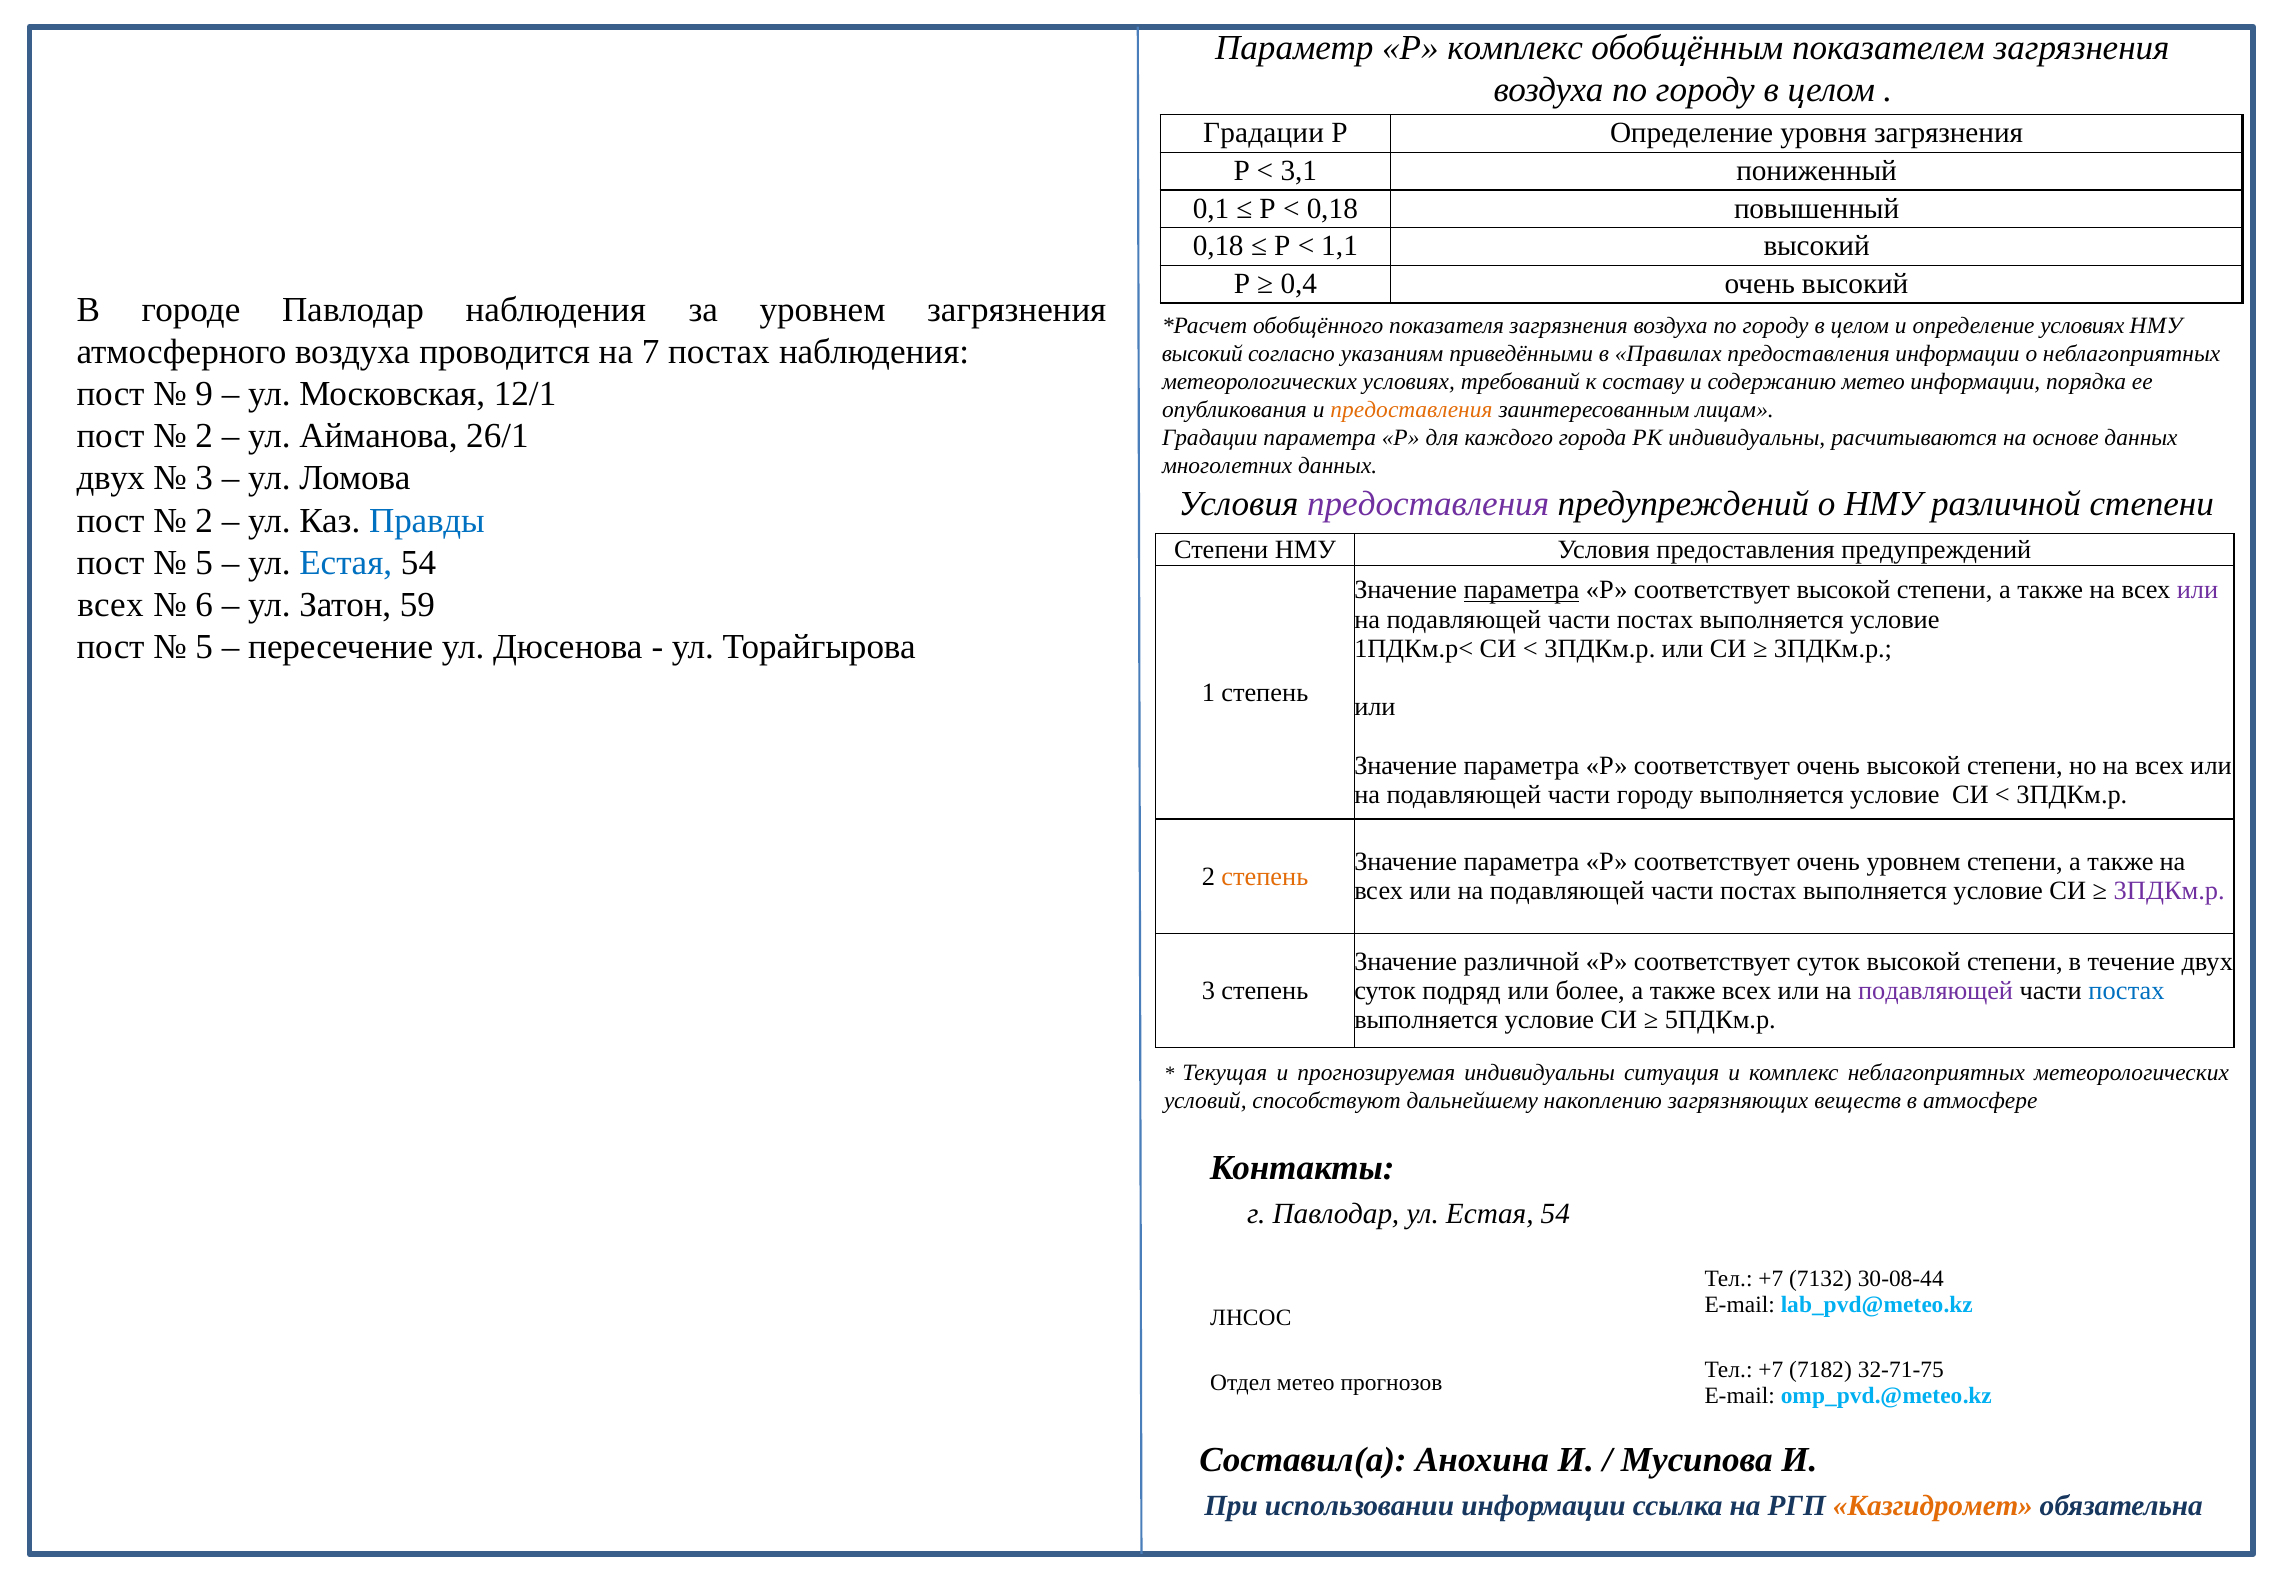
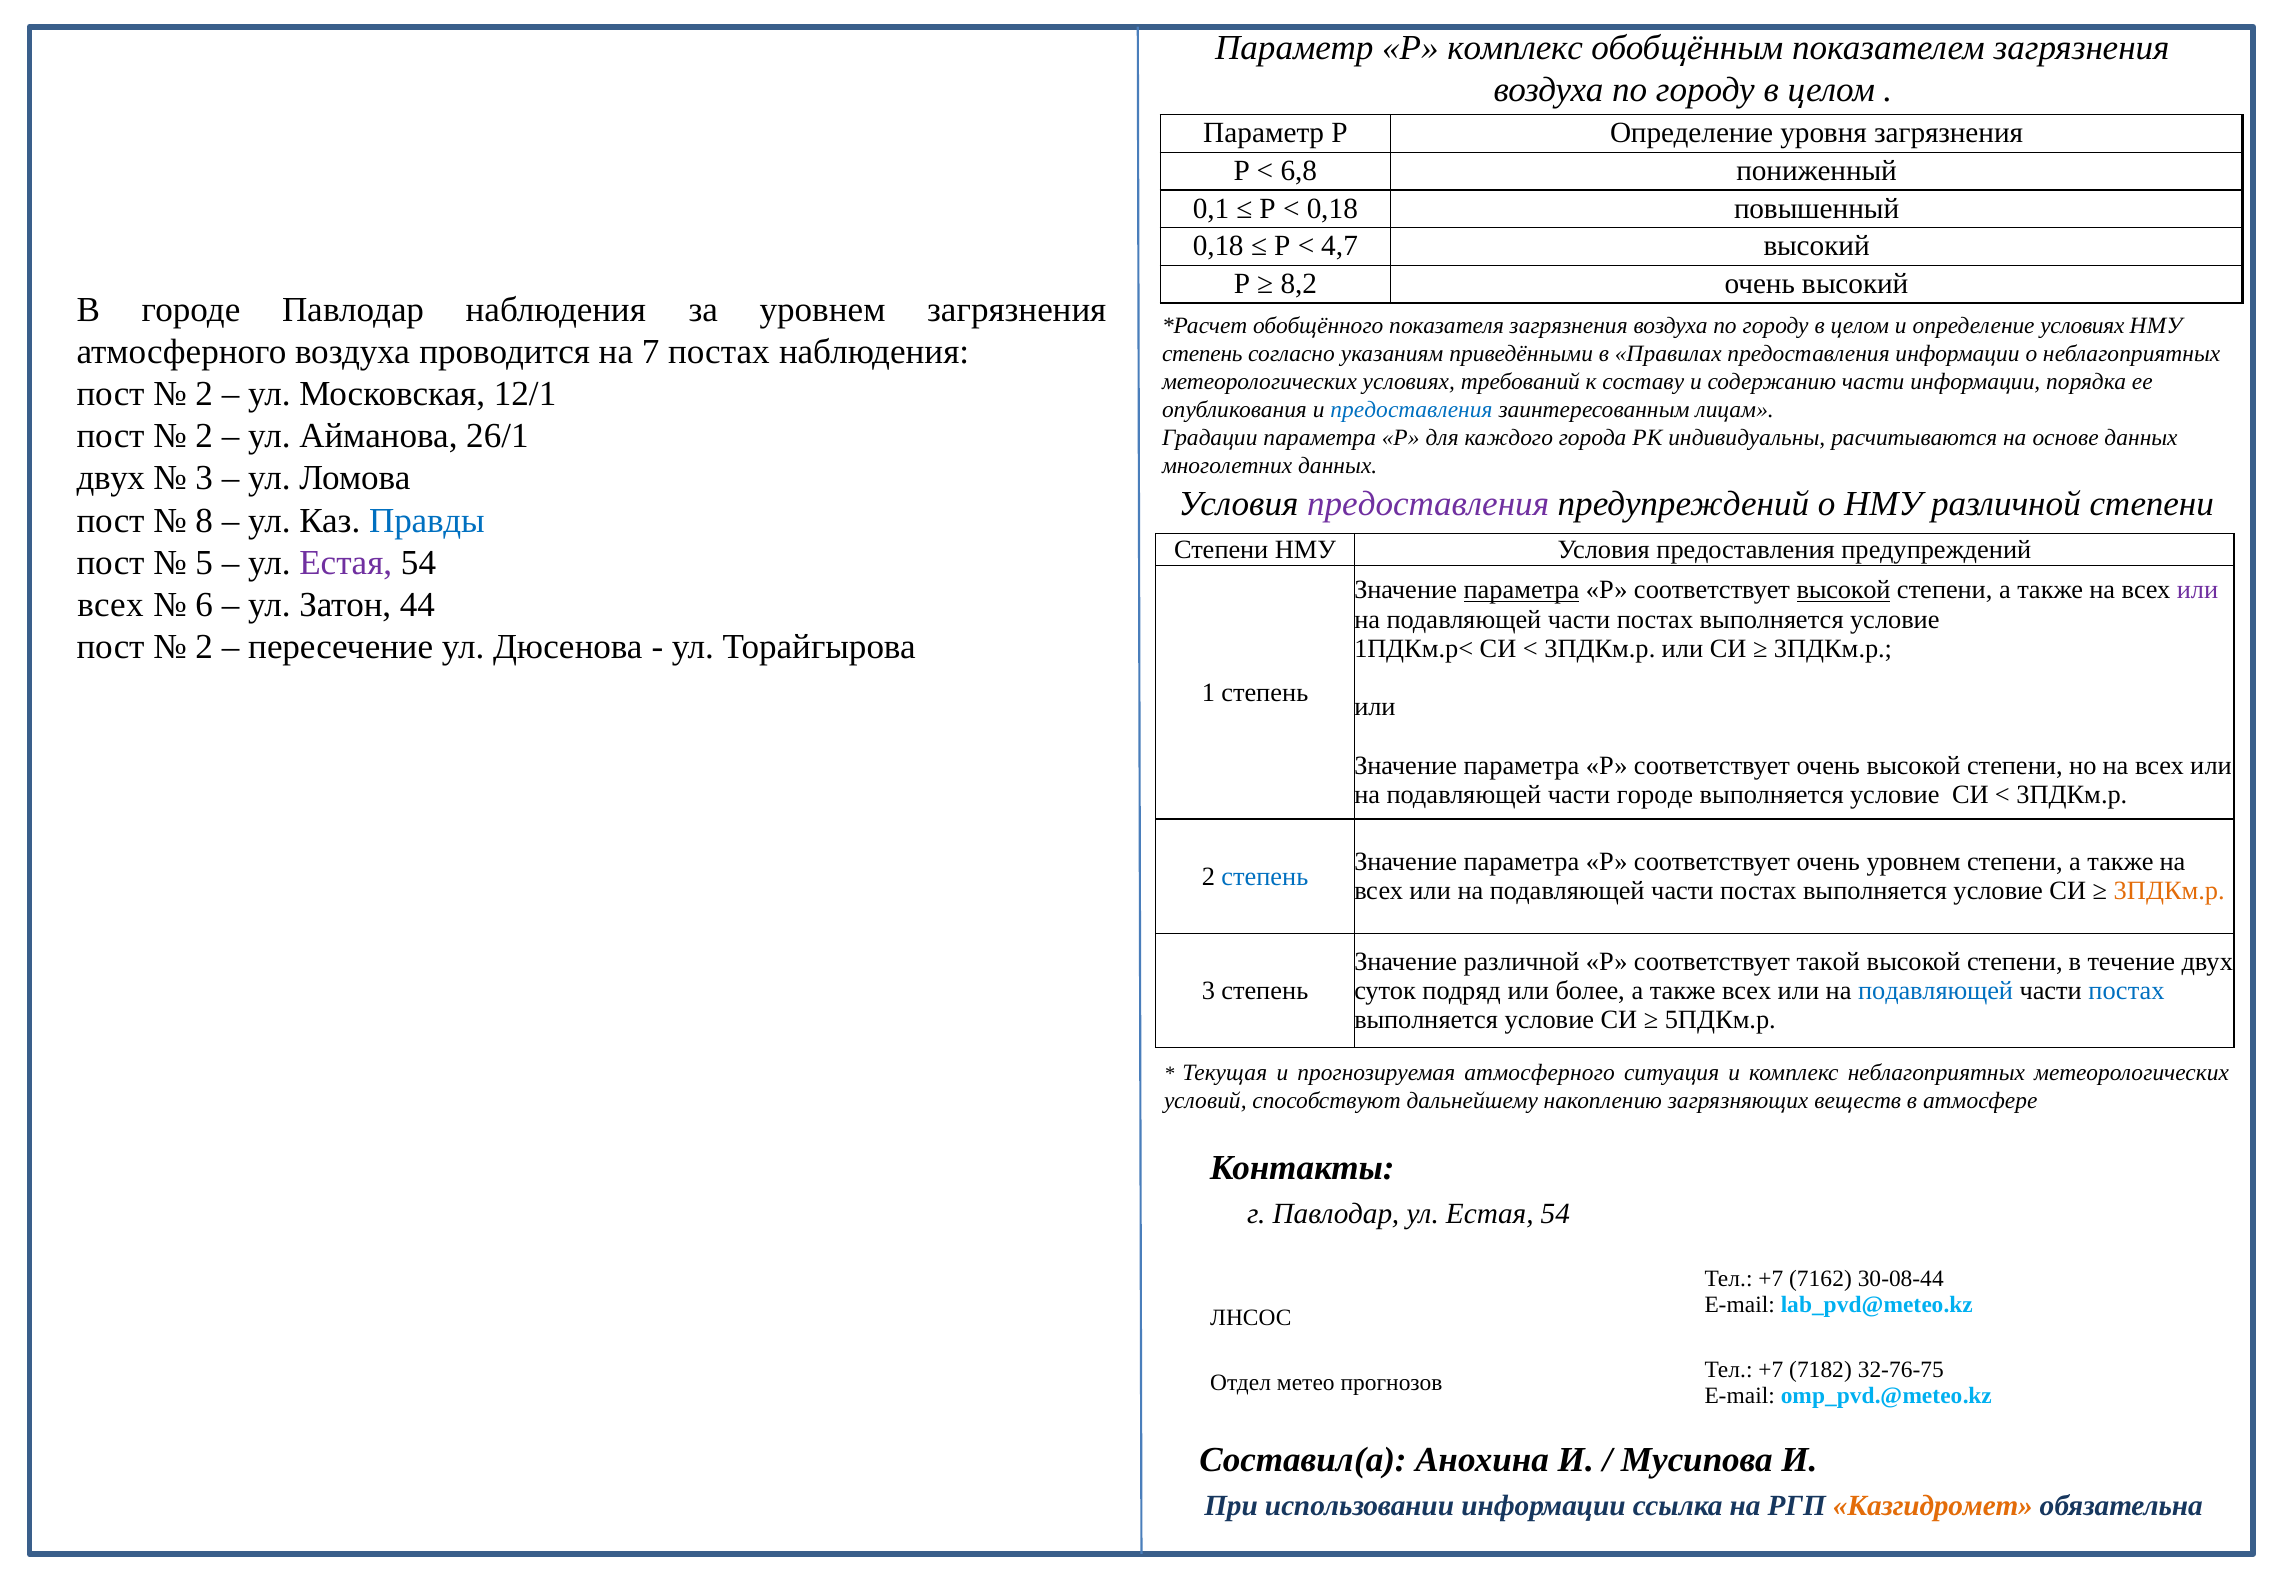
Градации: Градации -> Параметр (1264, 133)
3,1: 3,1 -> 6,8 (1299, 171)
1,1: 1,1 -> 4,7 (1340, 246)
0,4: 0,4 -> 8,2 (1299, 284)
высокий: высокий -> степень (1202, 354)
содержанию метео: метео -> части (1873, 382)
9: 9 -> 2 (204, 394)
предоставления colour: orange -> blue (1411, 410)
2: 2 -> 8 (204, 520)
Естая colour: blue -> purple (346, 562)
высокой underline: none -> present (1844, 590)
59: 59 -> 44 (417, 605)
5: 5 -> 2 (204, 647)
части городу: городу -> городе (1655, 794)
степень colour: orange -> blue (1265, 876)
3ПДКм.р colour: purple -> orange (2169, 891)
соответствует суток: суток -> такой (1828, 961)
подавляющей colour: purple -> blue (1936, 990)
прогнозируемая индивидуальны: индивидуальны -> атмосферного (1540, 1073)
7132: 7132 -> 7162 (1820, 1278)
32-71-75: 32-71-75 -> 32-76-75 (1901, 1369)
